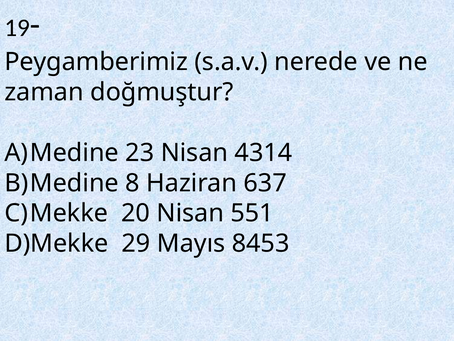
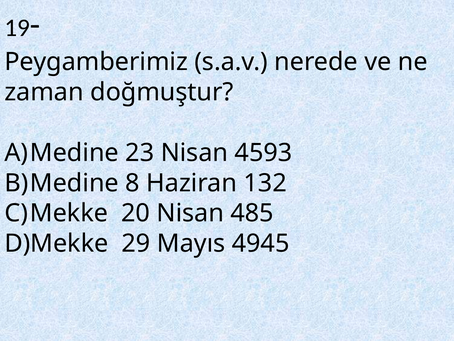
4314: 4314 -> 4593 (263, 152)
637: 637 -> 132 (265, 183)
551: 551 -> 485 (252, 213)
8453: 8453 -> 4945 (261, 243)
